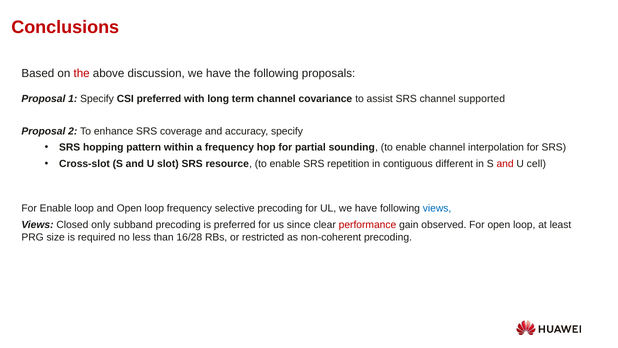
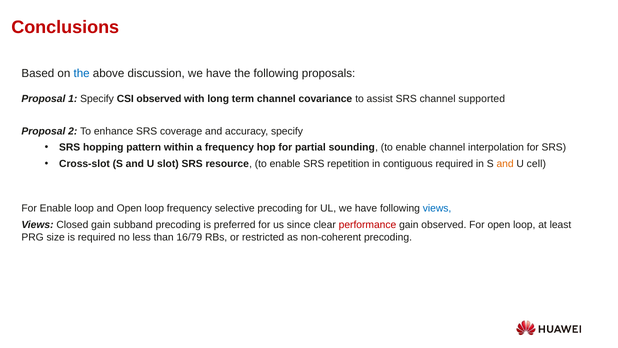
the colour: red -> blue (82, 73)
CSI preferred: preferred -> observed (159, 99)
contiguous different: different -> required (454, 164)
and colour: red -> orange (505, 164)
Closed only: only -> gain (101, 225)
16/28: 16/28 -> 16/79 (189, 237)
